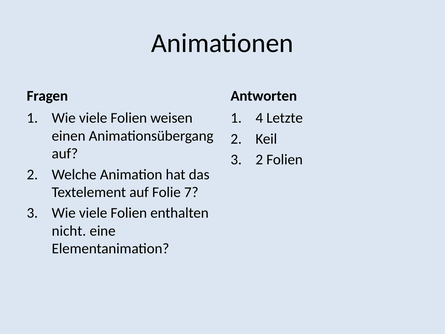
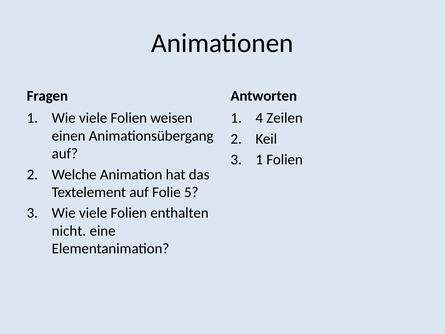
Letzte: Letzte -> Zeilen (285, 118)
3 2: 2 -> 1 (259, 160)
7: 7 -> 5 (191, 192)
